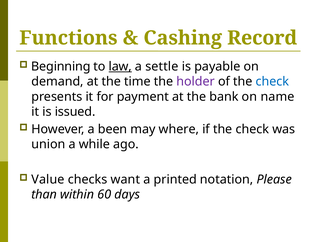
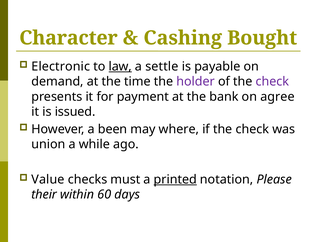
Functions: Functions -> Character (68, 38)
Record: Record -> Bought (262, 38)
Beginning: Beginning -> Electronic (61, 66)
check colour: blue -> purple (272, 81)
name: name -> agree (278, 96)
want: want -> must (125, 179)
printed underline: none -> present (175, 179)
than: than -> their (44, 194)
